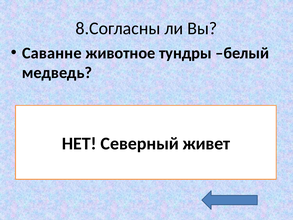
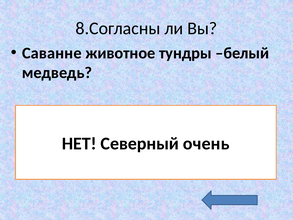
живет: живет -> очень (206, 143)
